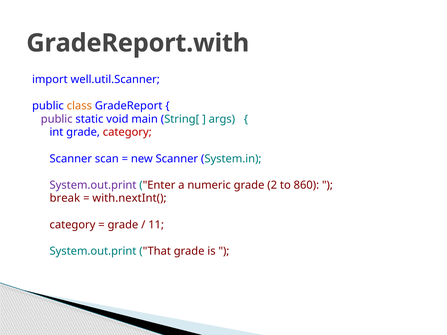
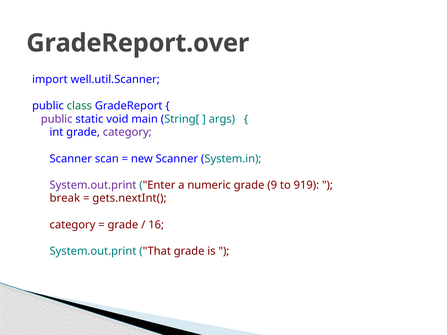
GradeReport.with: GradeReport.with -> GradeReport.over (138, 43)
class colour: orange -> green (79, 106)
category colour: red -> purple (127, 132)
2: 2 -> 9 (272, 185)
860: 860 -> 919 (306, 185)
with.nextInt(: with.nextInt( -> gets.nextInt( (129, 198)
11: 11 -> 16 (156, 225)
